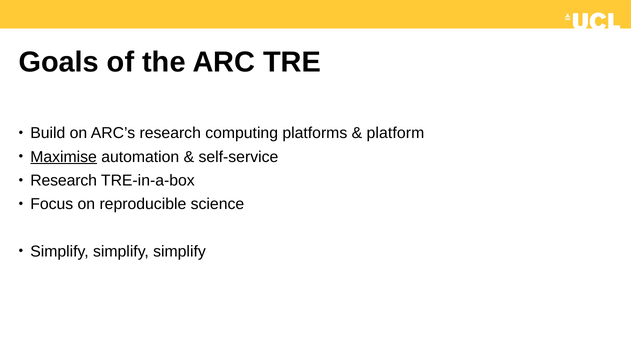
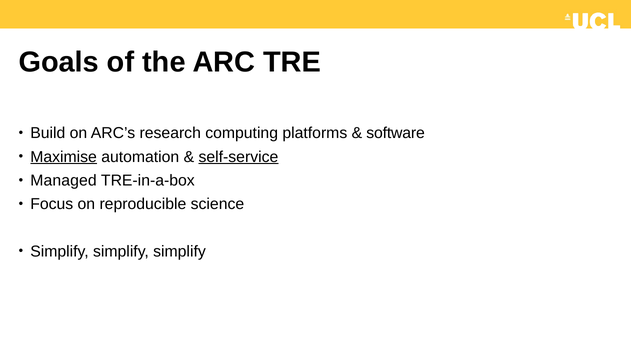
platform: platform -> software (396, 133)
self-service underline: none -> present (238, 157)
Research: Research -> Managed (64, 180)
